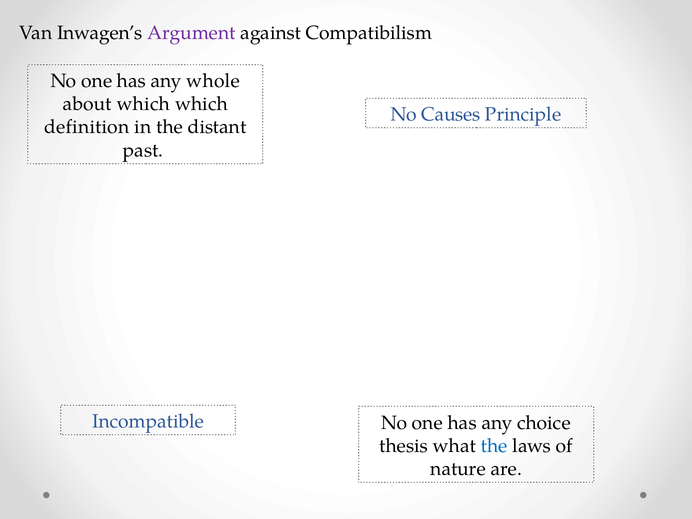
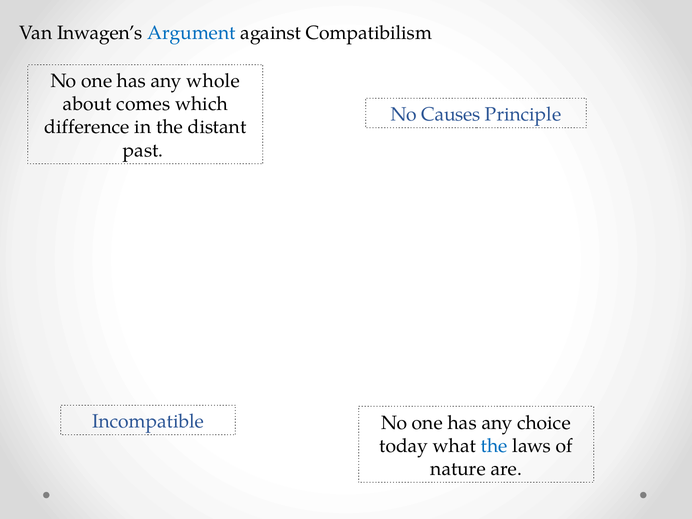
Argument colour: purple -> blue (191, 33)
about which: which -> comes (143, 104)
definition: definition -> difference (87, 127)
thesis: thesis -> today (404, 446)
